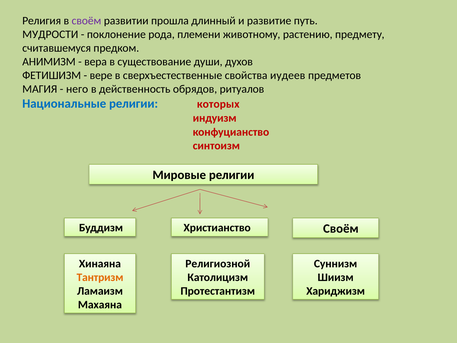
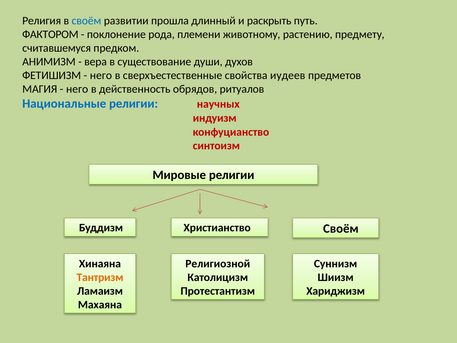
своём colour: purple -> blue (86, 21)
развитие: развитие -> раскрыть (269, 21)
МУДРОСТИ: МУДРОСТИ -> ФАКТОРОМ (50, 34)
вере: вере -> него (101, 75)
которых: которых -> научных (218, 104)
